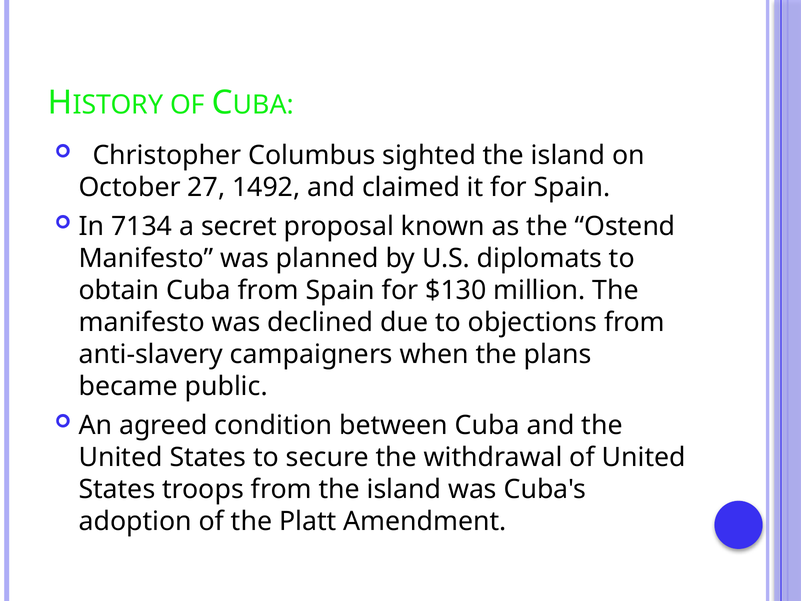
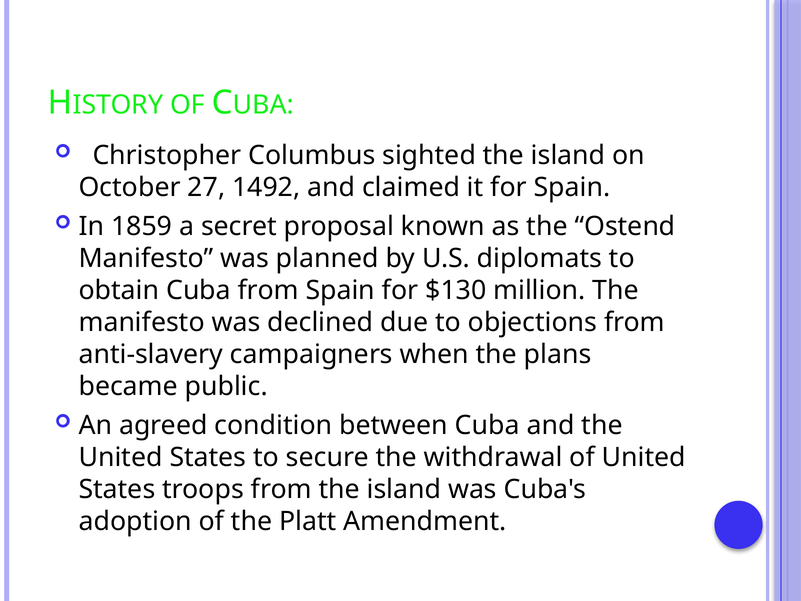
7134: 7134 -> 1859 (142, 226)
